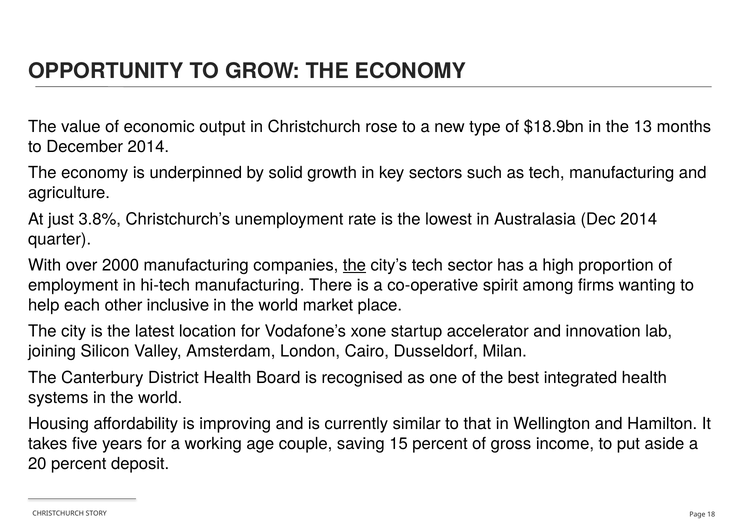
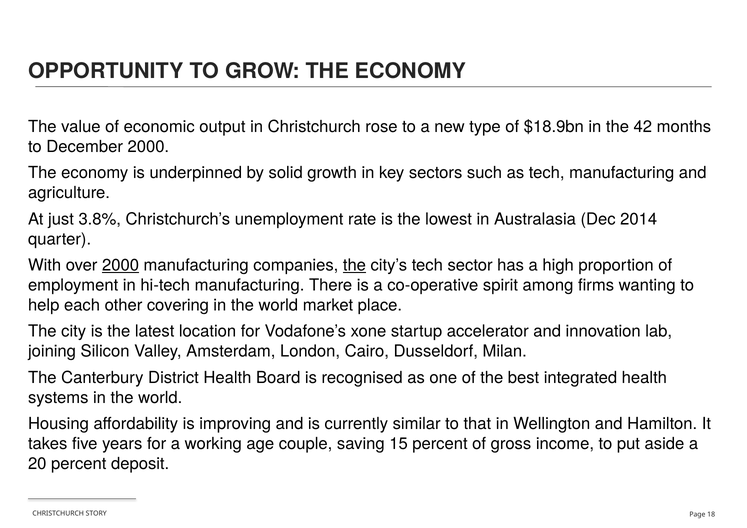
13: 13 -> 42 (643, 127)
December 2014: 2014 -> 2000 (148, 147)
2000 underline: none -> present (121, 265)
inclusive: inclusive -> covering (178, 305)
